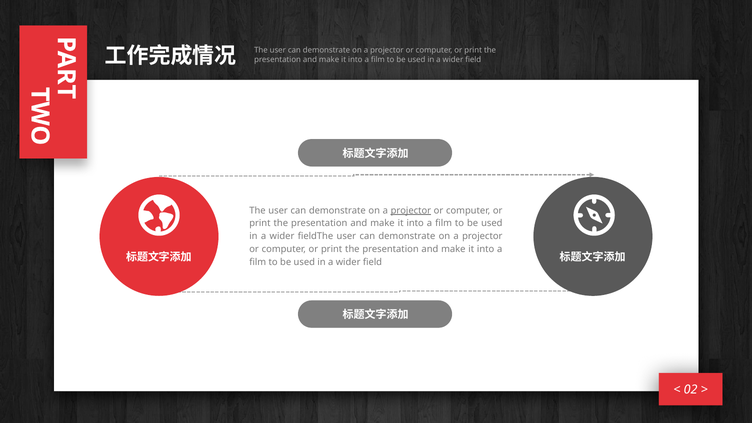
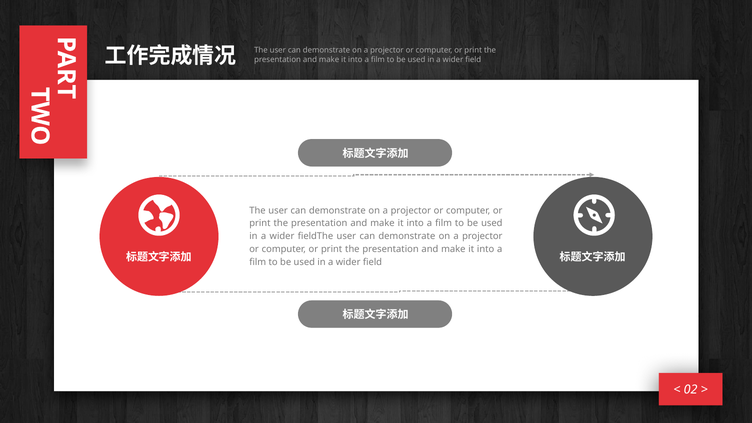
projector underline: present -> none (411, 210)
